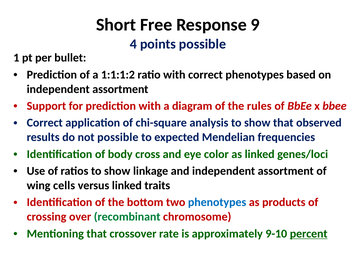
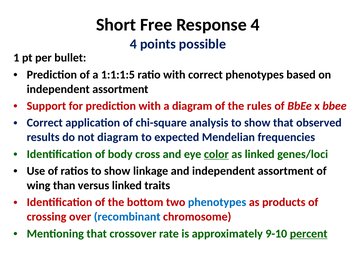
Response 9: 9 -> 4 (255, 25)
1:1:1:2: 1:1:1:2 -> 1:1:1:5 (118, 75)
not possible: possible -> diagram (118, 137)
color underline: none -> present (216, 154)
cells: cells -> than (64, 185)
recombinant colour: green -> blue (127, 217)
